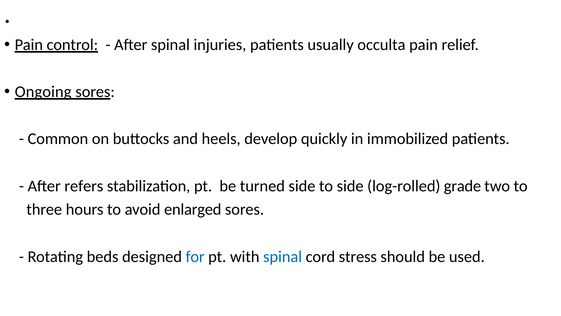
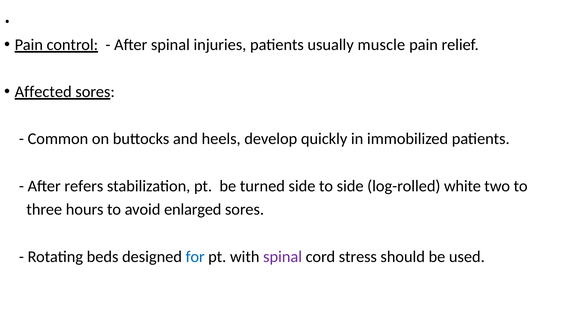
occulta: occulta -> muscle (381, 45)
Ongoing: Ongoing -> Affected (43, 92)
grade: grade -> white (462, 186)
spinal colour: blue -> purple (283, 256)
